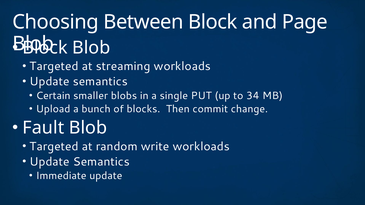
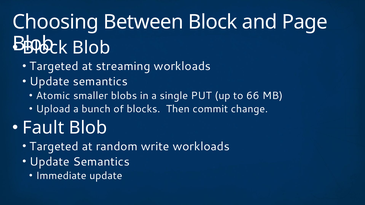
Certain: Certain -> Atomic (53, 96)
34: 34 -> 66 (253, 96)
